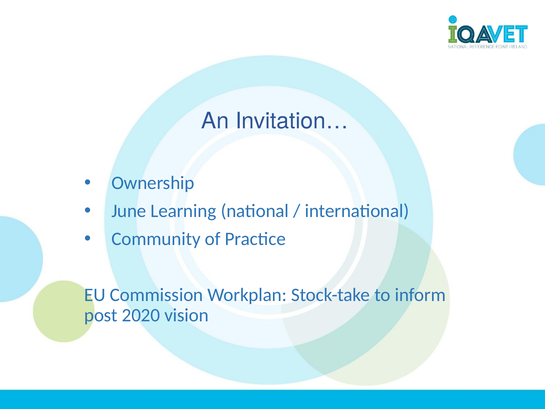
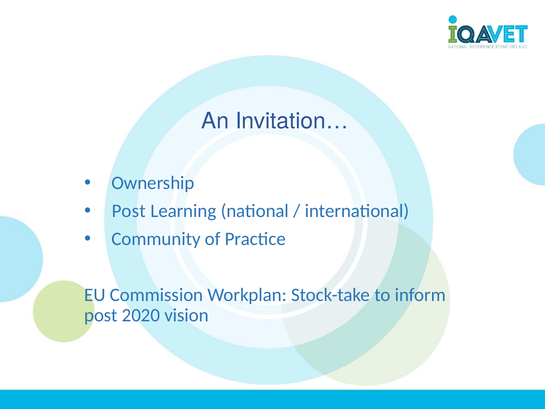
June: June -> Post (129, 211)
